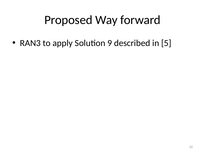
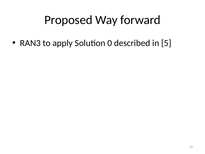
9: 9 -> 0 (110, 43)
